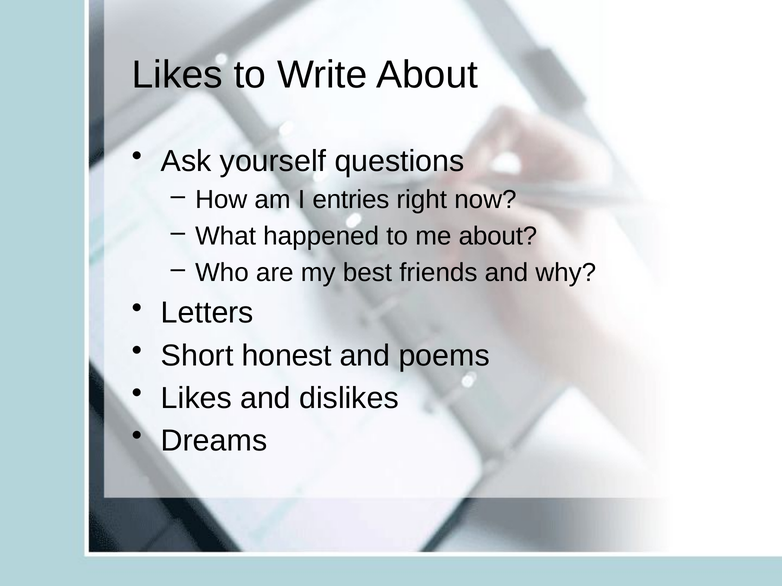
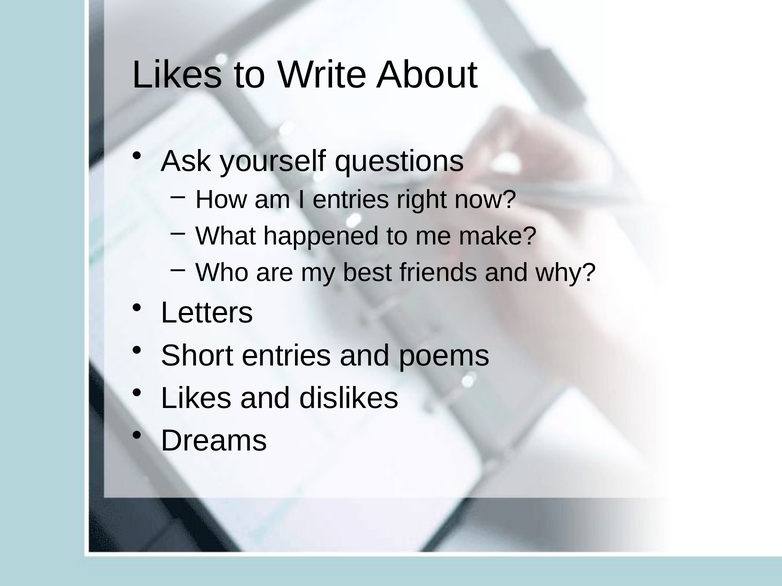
me about: about -> make (498, 236)
Short honest: honest -> entries (287, 356)
